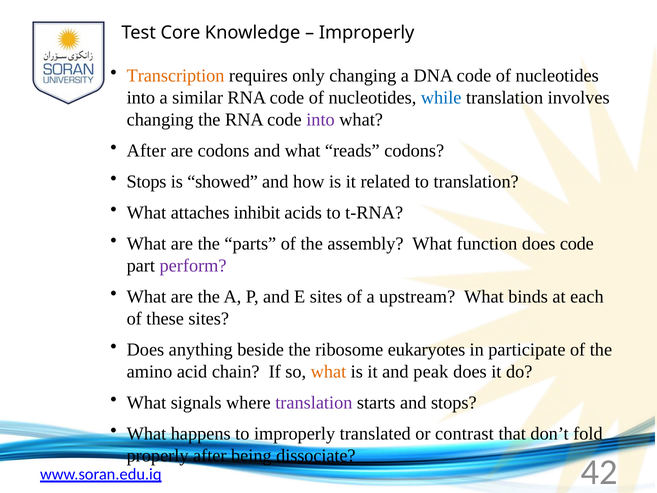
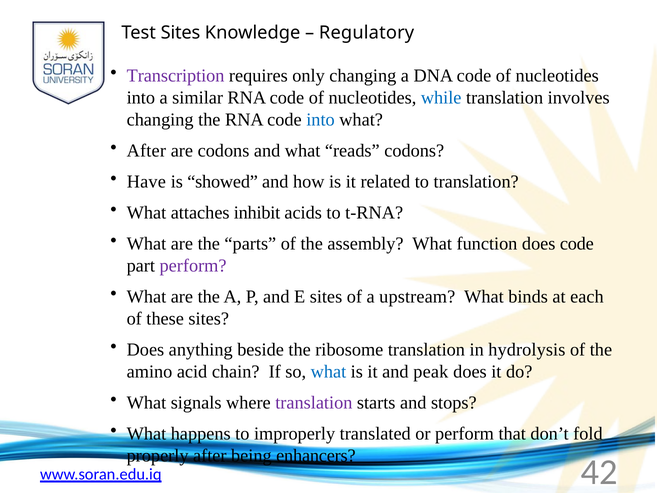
Test Core: Core -> Sites (180, 33)
Improperly: Improperly -> Regulatory (367, 33)
Transcription colour: orange -> purple (176, 76)
into colour: purple -> blue (321, 120)
Stops: Stops -> Have (146, 182)
ribosome eukaryotes: eukaryotes -> translation (426, 350)
participate: participate -> hydrolysis (527, 350)
what colour: orange -> blue (328, 371)
or contrast: contrast -> perform (465, 434)
dissociate: dissociate -> enhancers (316, 455)
